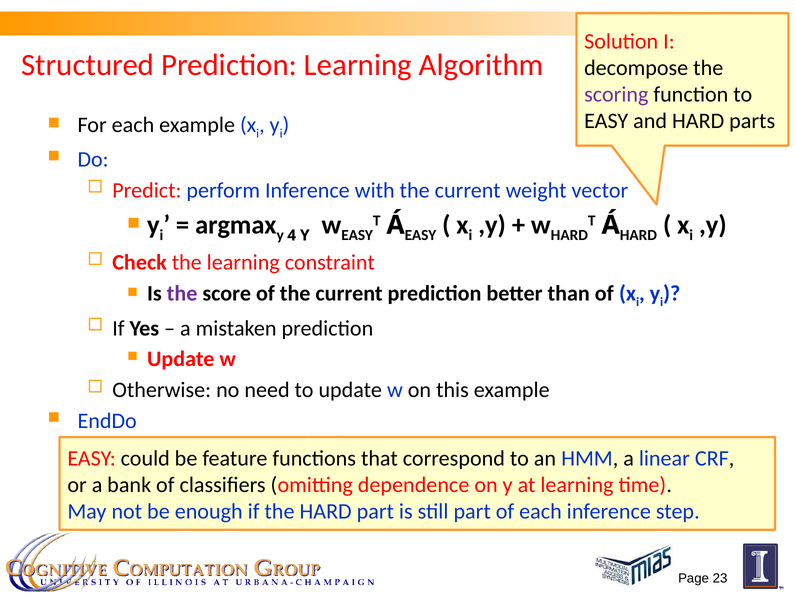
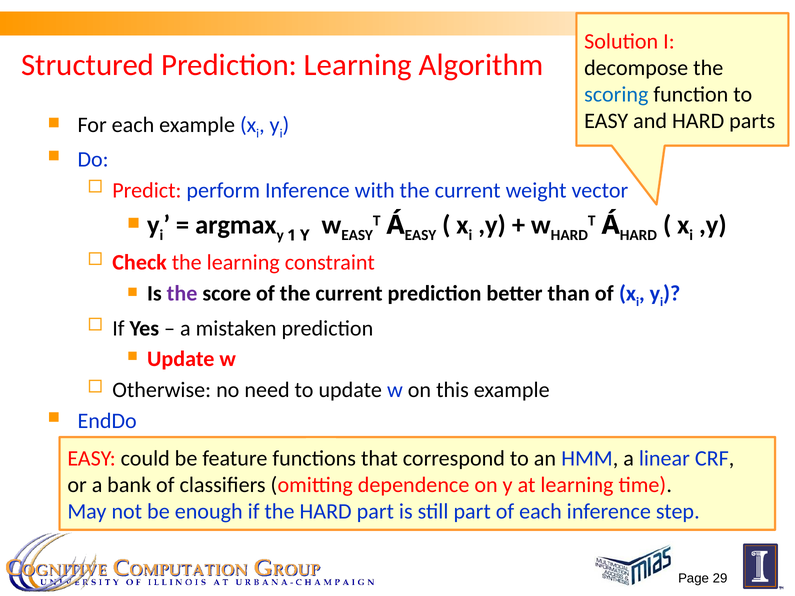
scoring colour: purple -> blue (616, 94)
4: 4 -> 1 (292, 235)
23: 23 -> 29 (720, 579)
